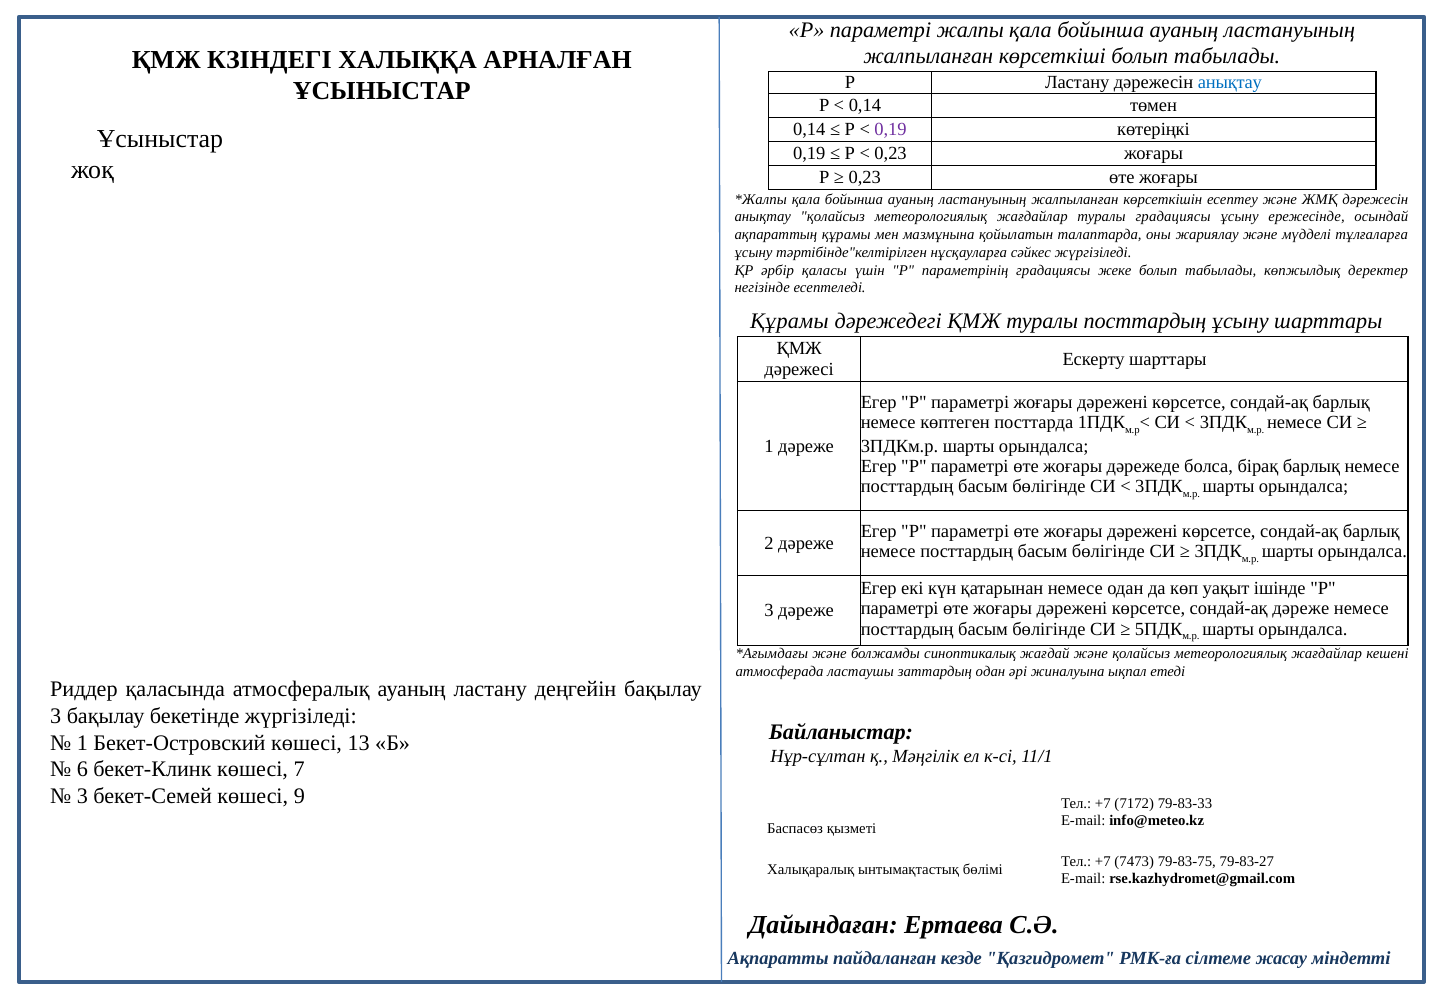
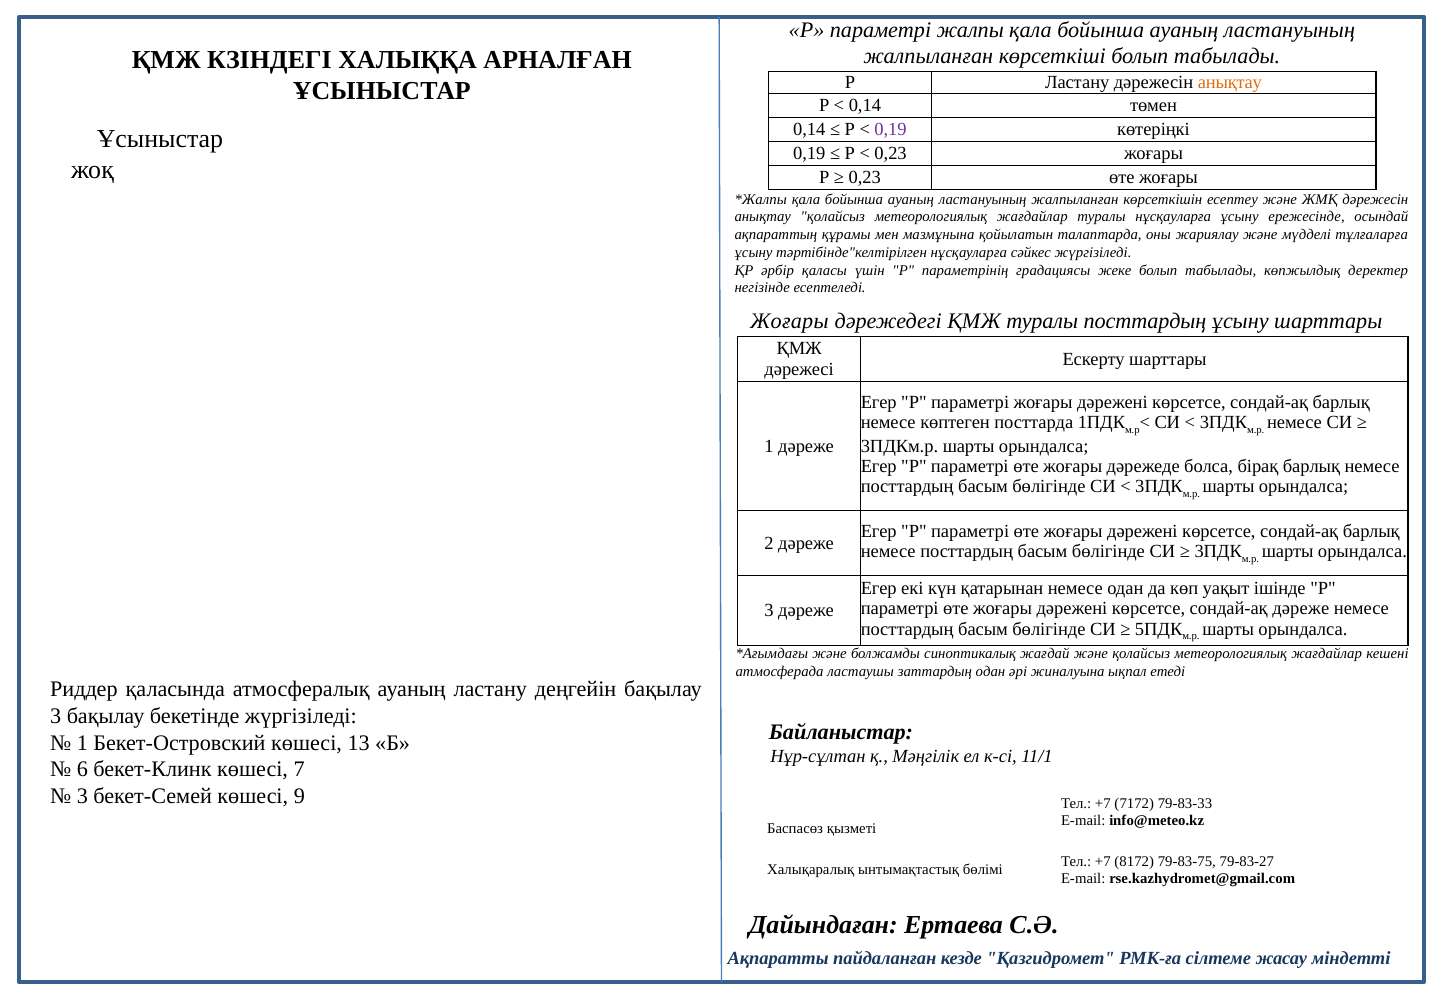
анықтау colour: blue -> orange (1230, 83)
туралы градациясы: градациясы -> нұсқауларға (1173, 217)
Құрамы: Құрамы -> Жоғары (789, 322)
7473: 7473 -> 8172 (1134, 862)
